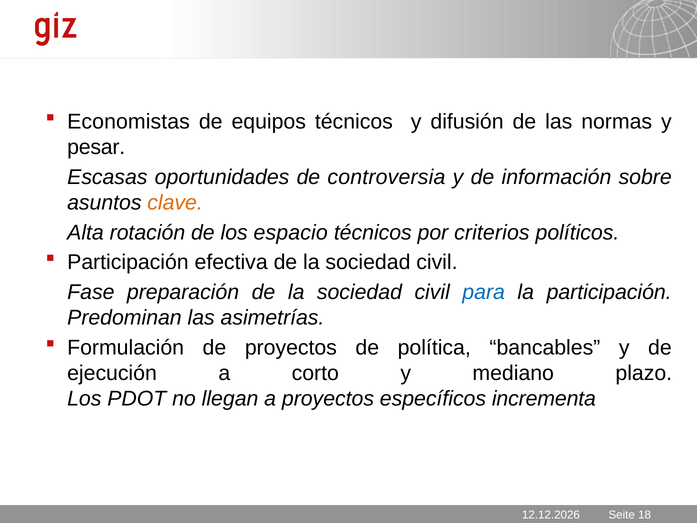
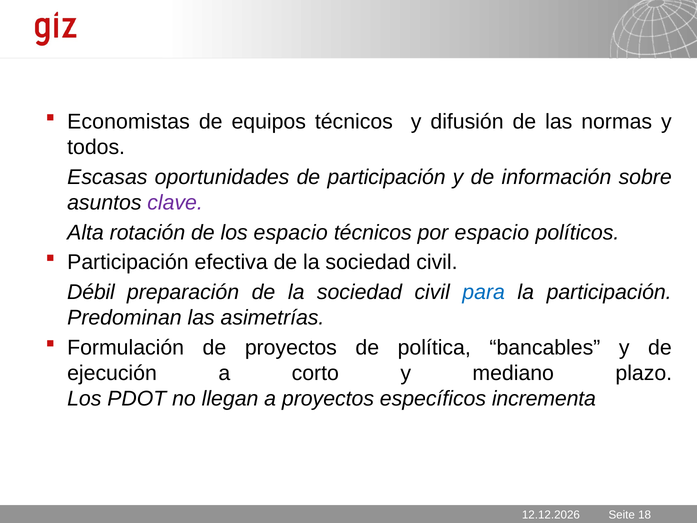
pesar: pesar -> todos (96, 147)
de controversia: controversia -> participación (387, 177)
clave colour: orange -> purple (175, 203)
por criterios: criterios -> espacio (492, 232)
Fase: Fase -> Débil (91, 292)
